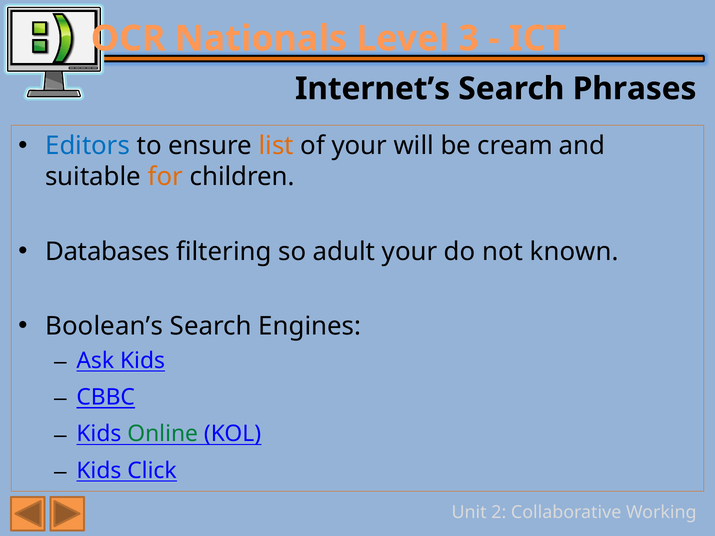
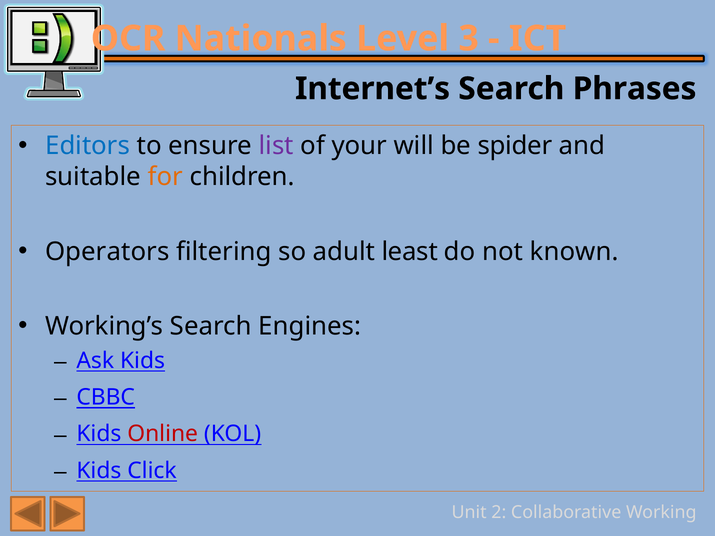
list colour: orange -> purple (276, 146)
cream: cream -> spider (515, 146)
Databases: Databases -> Operators (107, 252)
adult your: your -> least (410, 252)
Boolean’s: Boolean’s -> Working’s (104, 326)
Online colour: green -> red (163, 434)
